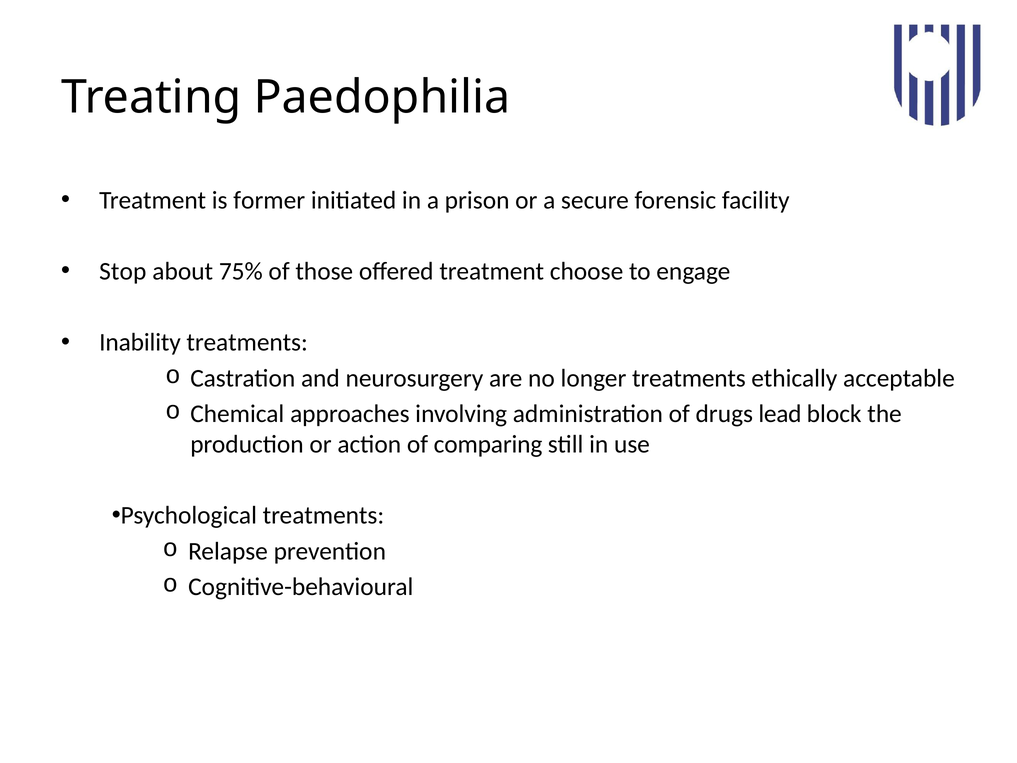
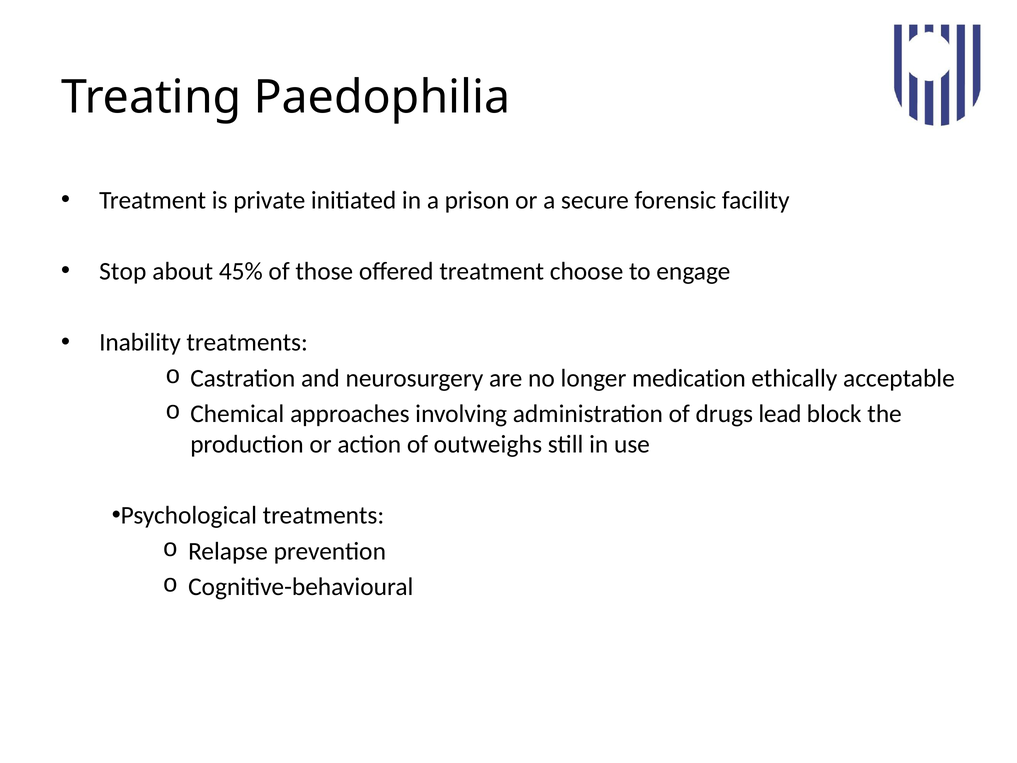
former: former -> private (269, 200)
75%: 75% -> 45% (241, 271)
longer treatments: treatments -> medication (689, 378)
comparing: comparing -> outweighs (488, 444)
